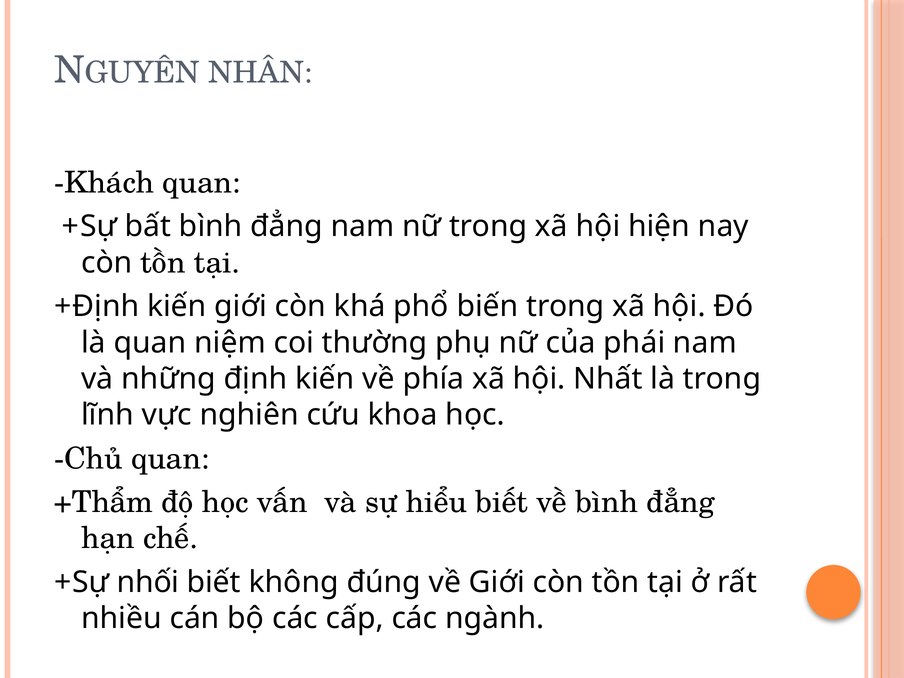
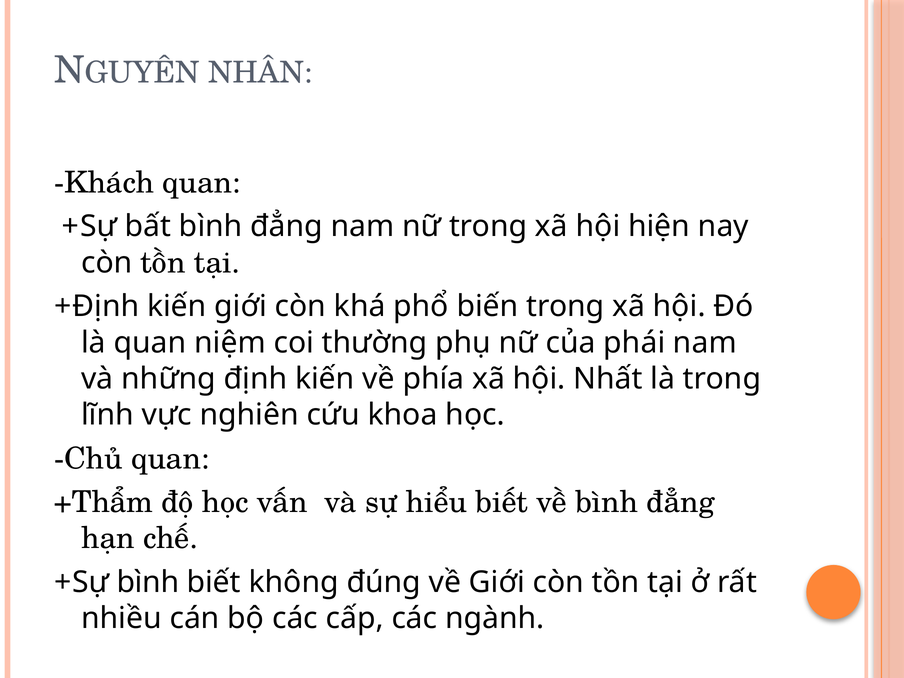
+Sự nhối: nhối -> bình (148, 582)
